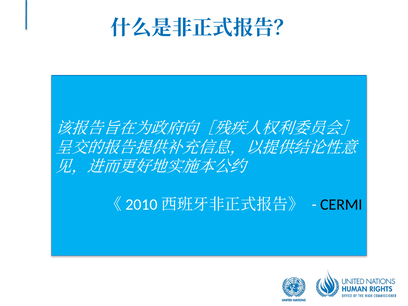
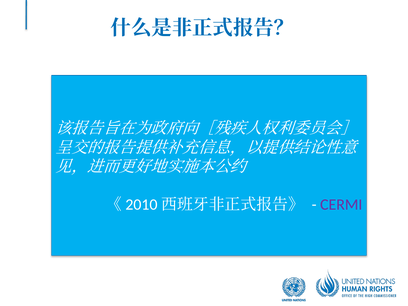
CERMI colour: black -> purple (341, 205)
